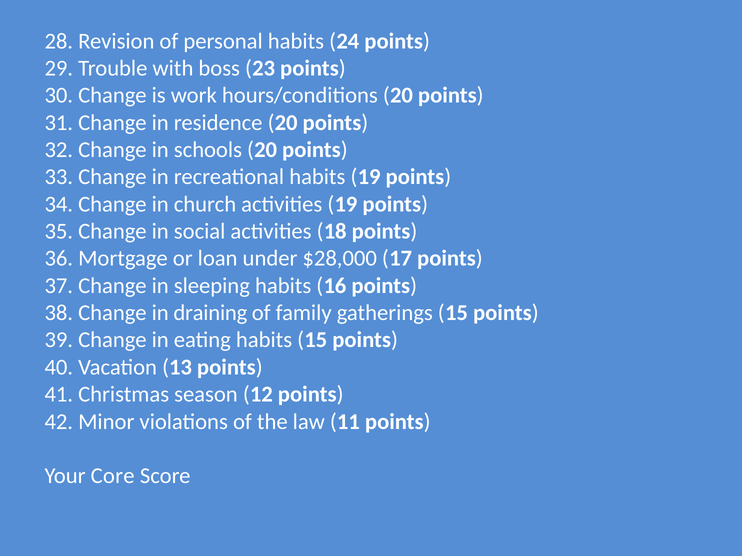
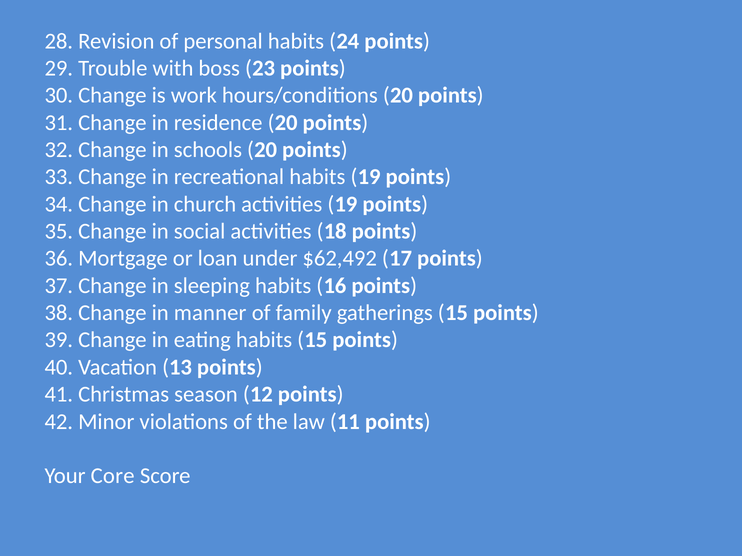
$28,000: $28,000 -> $62,492 (340, 259)
draining: draining -> manner (210, 313)
